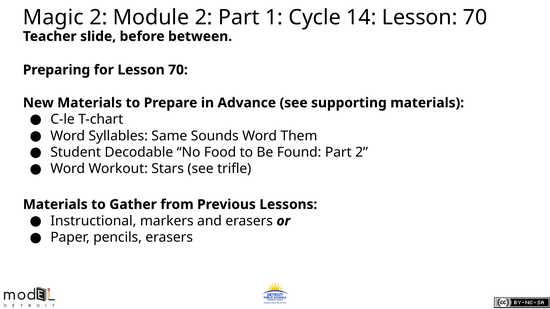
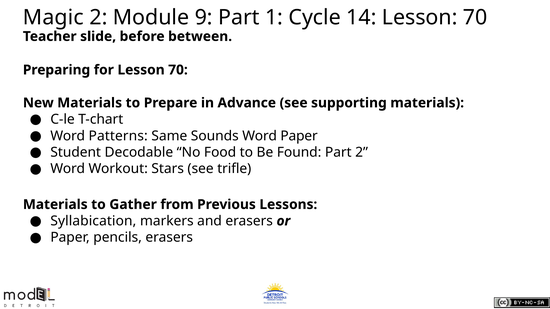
Module 2: 2 -> 9 (204, 17)
Syllables: Syllables -> Patterns (118, 136)
Word Them: Them -> Paper (299, 136)
Instructional: Instructional -> Syllabication (93, 221)
